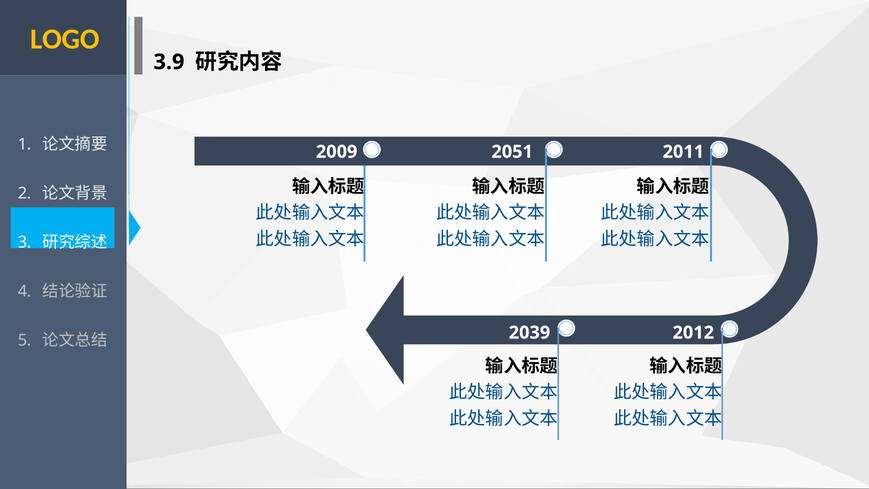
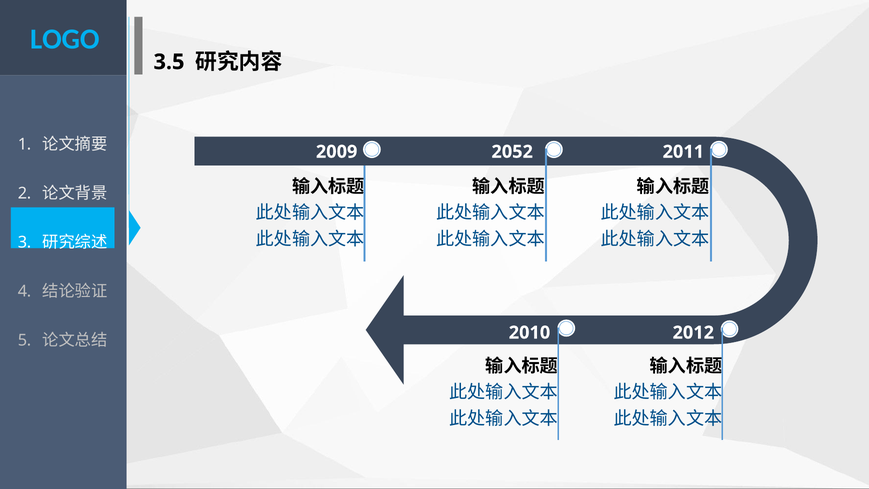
LOGO colour: yellow -> light blue (65, 39)
3.9: 3.9 -> 3.5 (169, 62)
2051: 2051 -> 2052 (512, 152)
2039: 2039 -> 2010 (529, 333)
